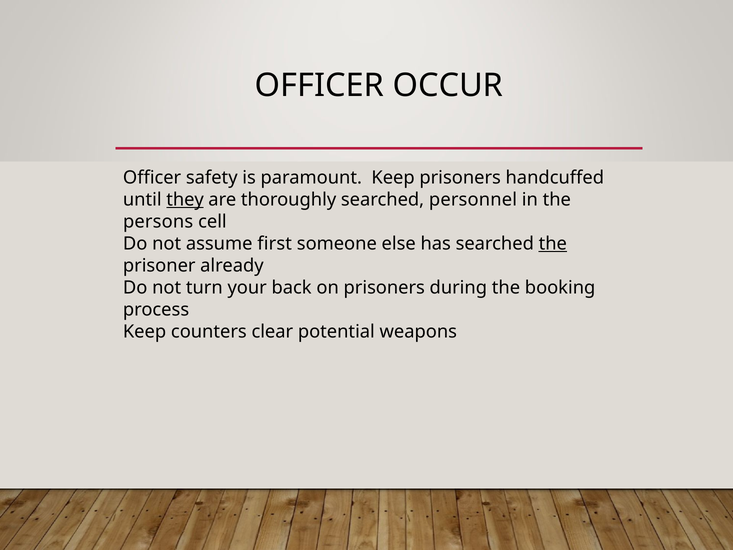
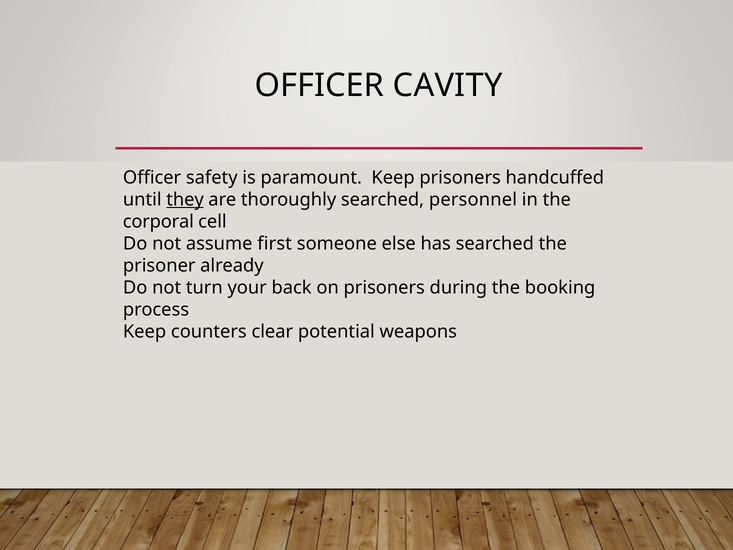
OCCUR: OCCUR -> CAVITY (448, 86)
persons: persons -> corporal (158, 222)
the underline: present -> none (553, 244)
